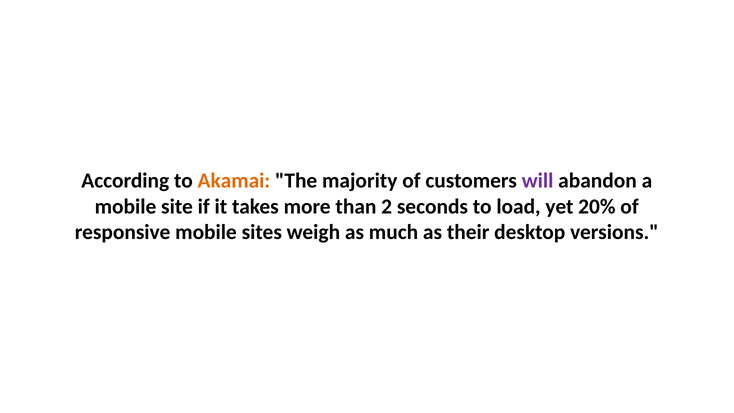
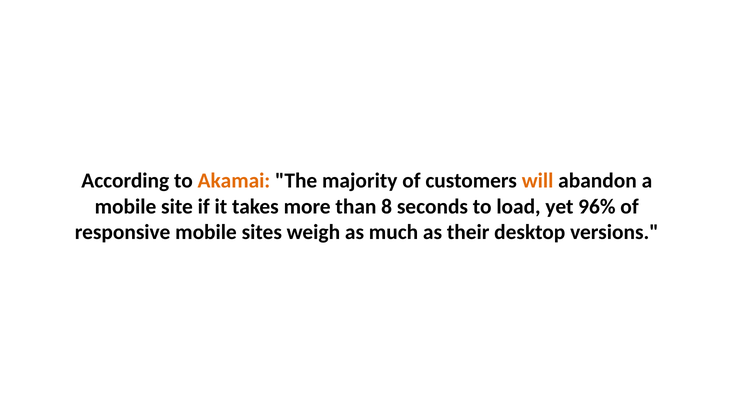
will colour: purple -> orange (538, 181)
2: 2 -> 8 (387, 206)
20%: 20% -> 96% (597, 206)
